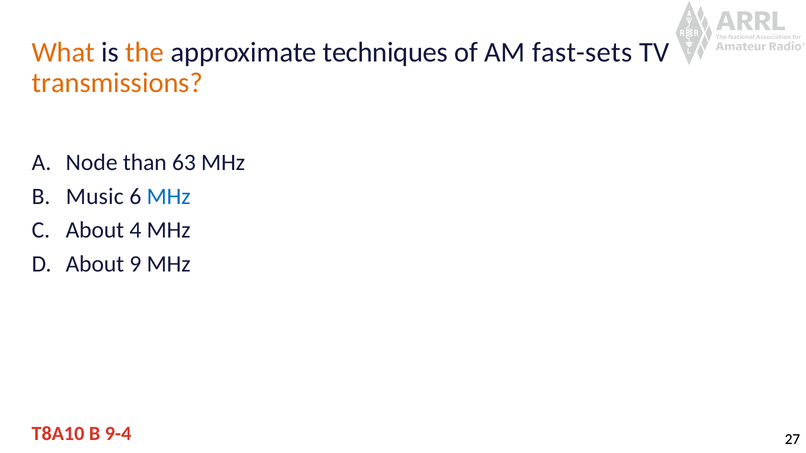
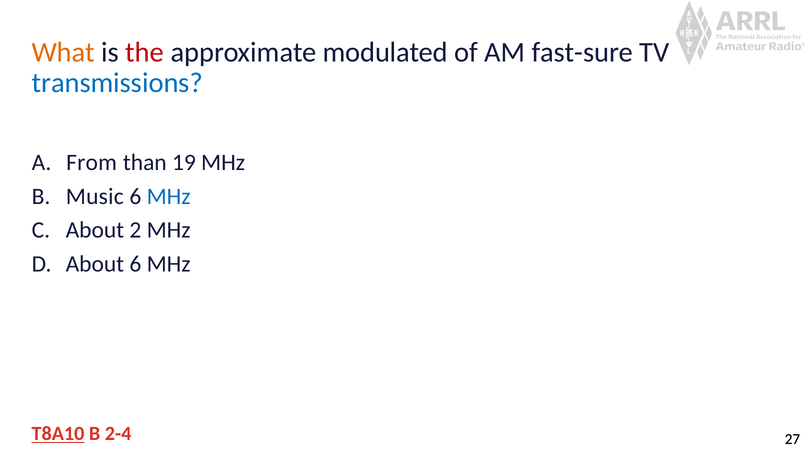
the colour: orange -> red (145, 52)
techniques: techniques -> modulated (385, 52)
fast-sets: fast-sets -> fast-sure (582, 52)
transmissions colour: orange -> blue (117, 83)
Node: Node -> From (92, 163)
63: 63 -> 19 (184, 163)
4: 4 -> 2 (135, 230)
About 9: 9 -> 6 (135, 264)
T8A10 underline: none -> present (58, 434)
9-4: 9-4 -> 2-4 (118, 434)
